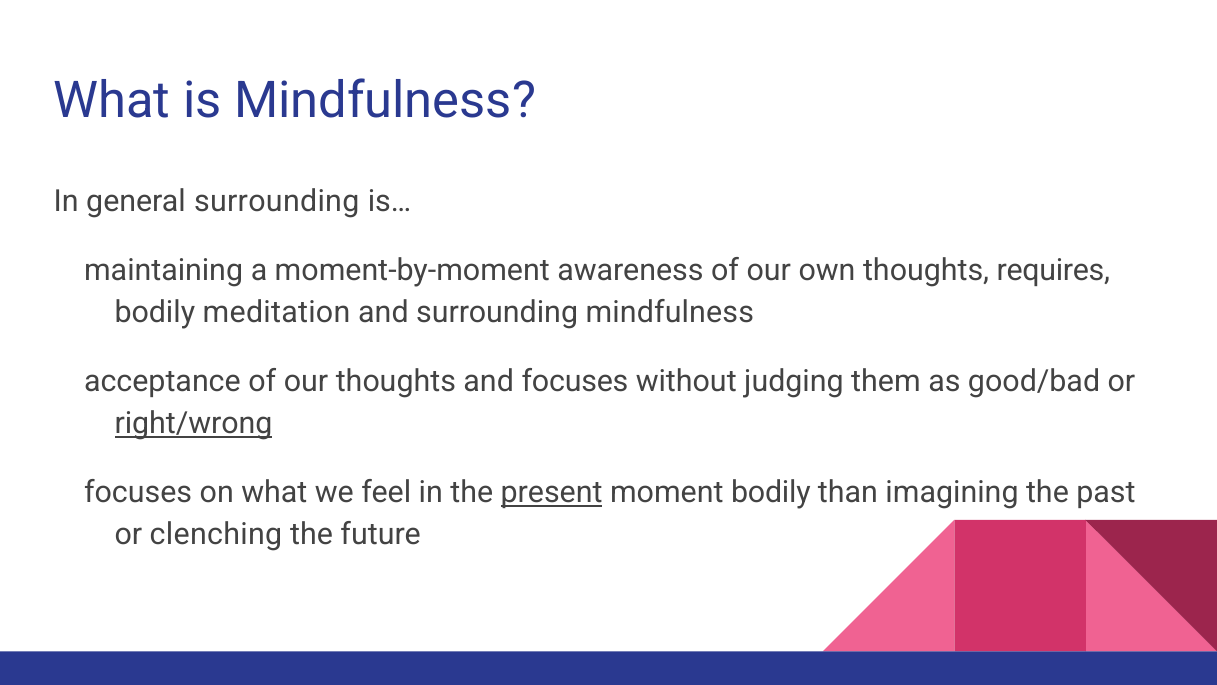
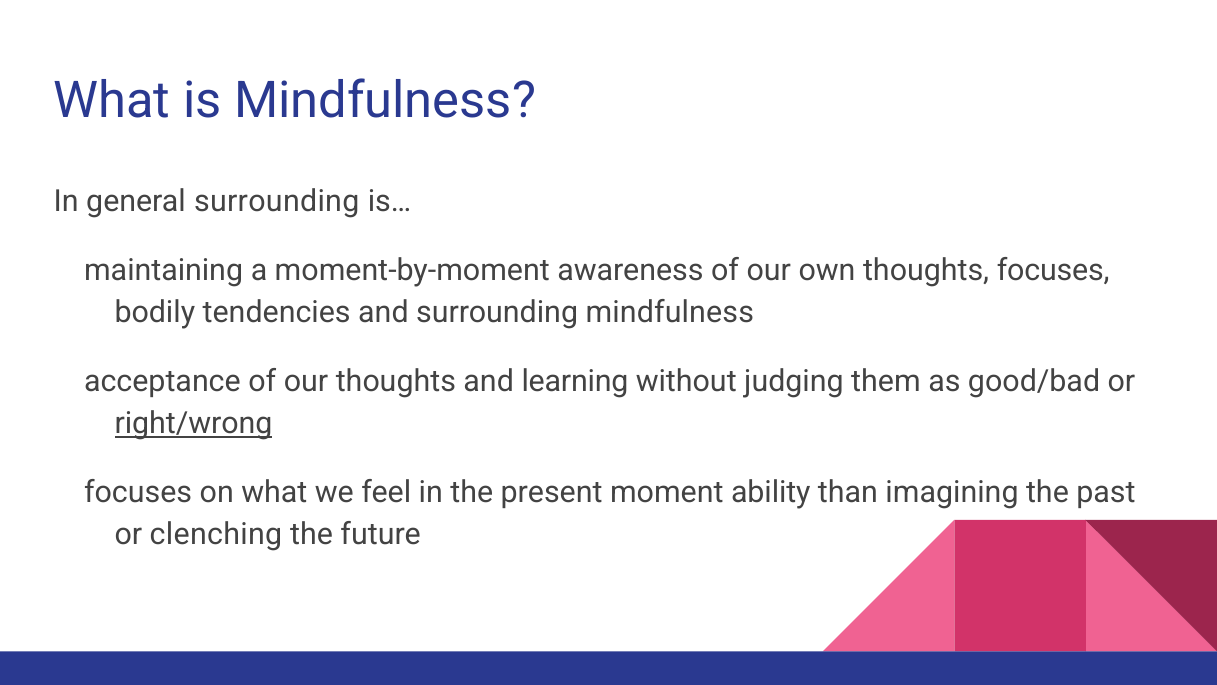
thoughts requires: requires -> focuses (1053, 271)
meditation: meditation -> tendencies (277, 313)
and focuses: focuses -> learning (575, 382)
present underline: present -> none (552, 493)
moment bodily: bodily -> ability (771, 493)
